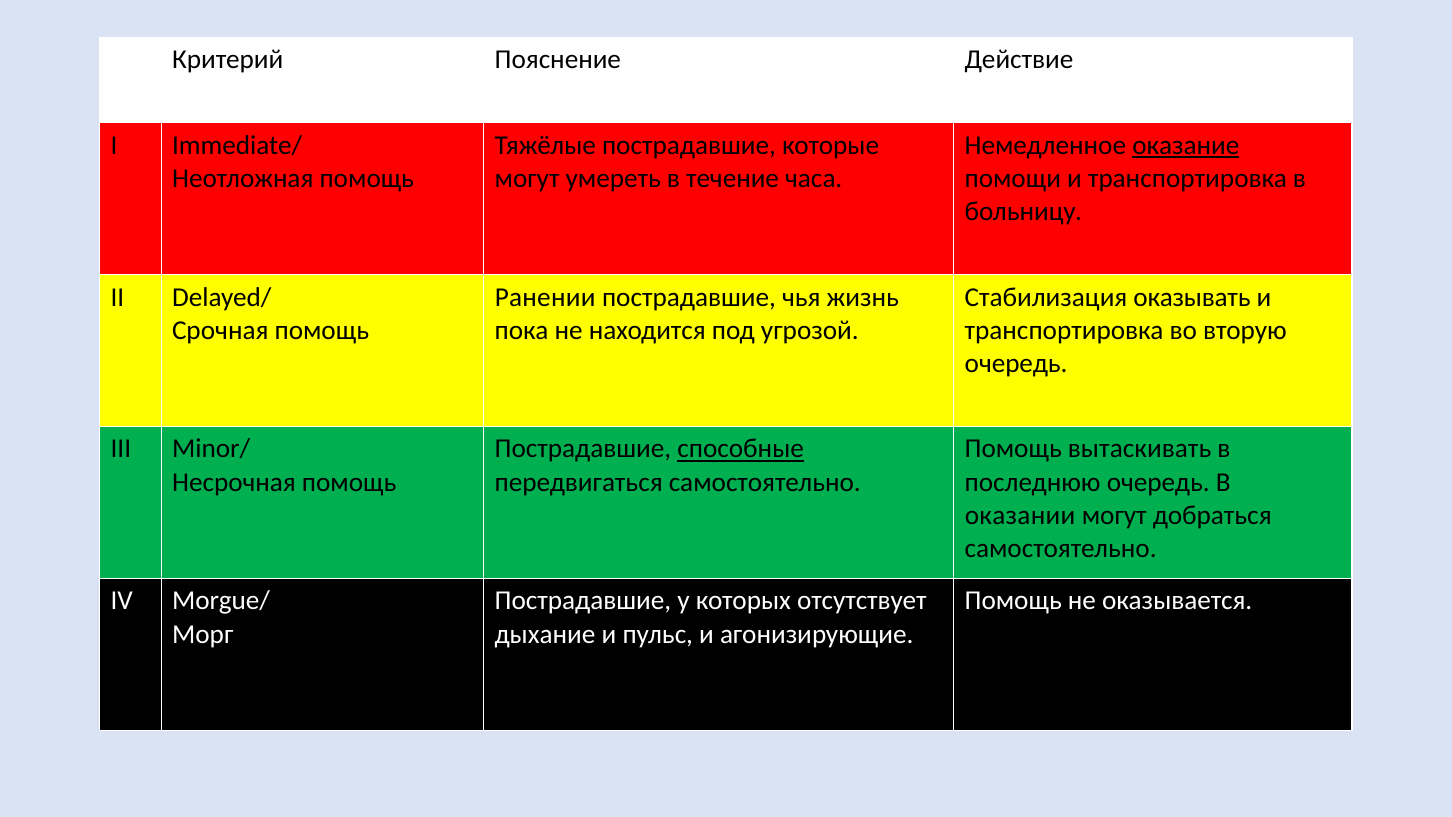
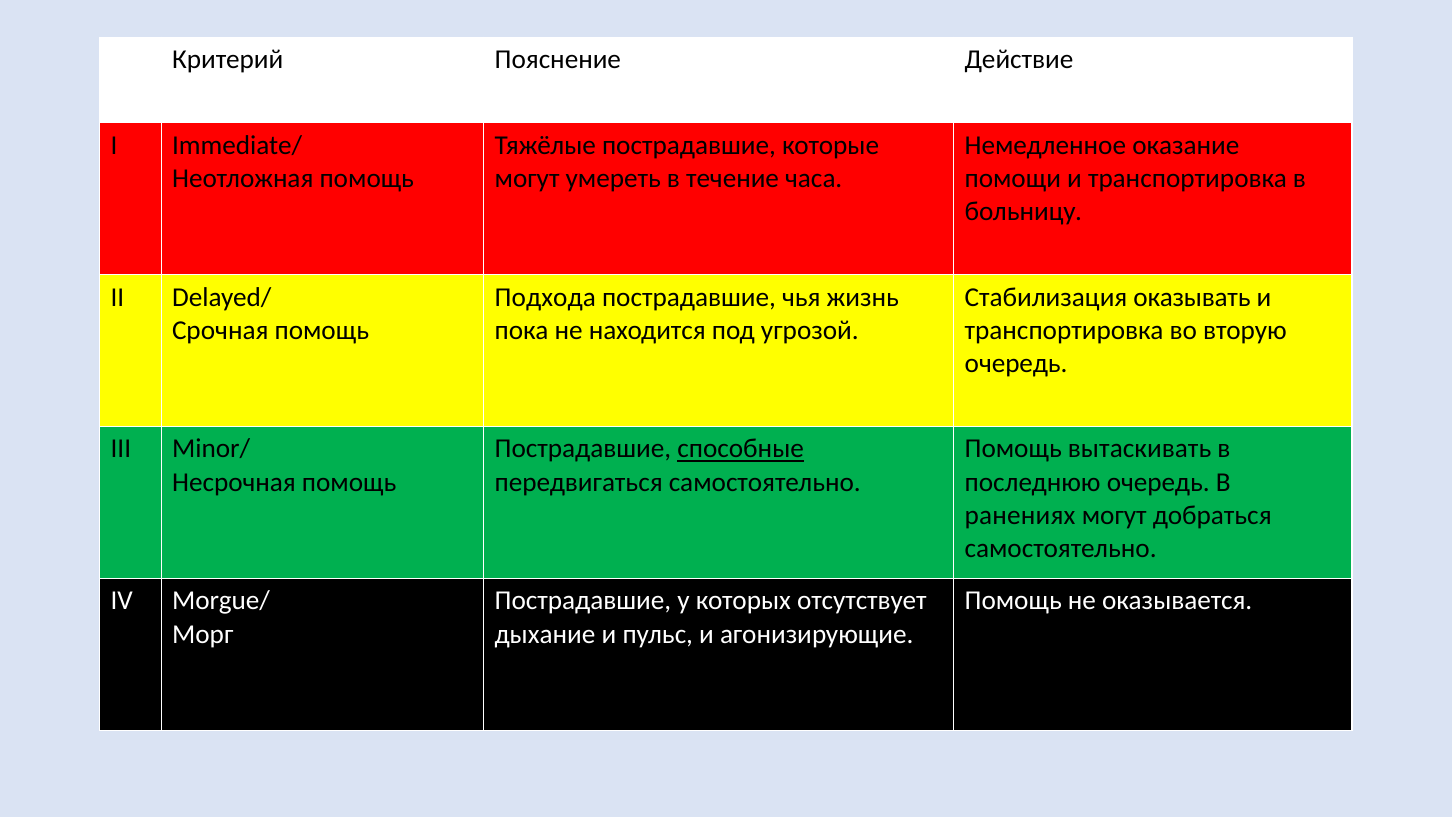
оказание underline: present -> none (1186, 145)
Ранении: Ранении -> Подхода (545, 297)
оказании: оказании -> ранениях (1020, 515)
